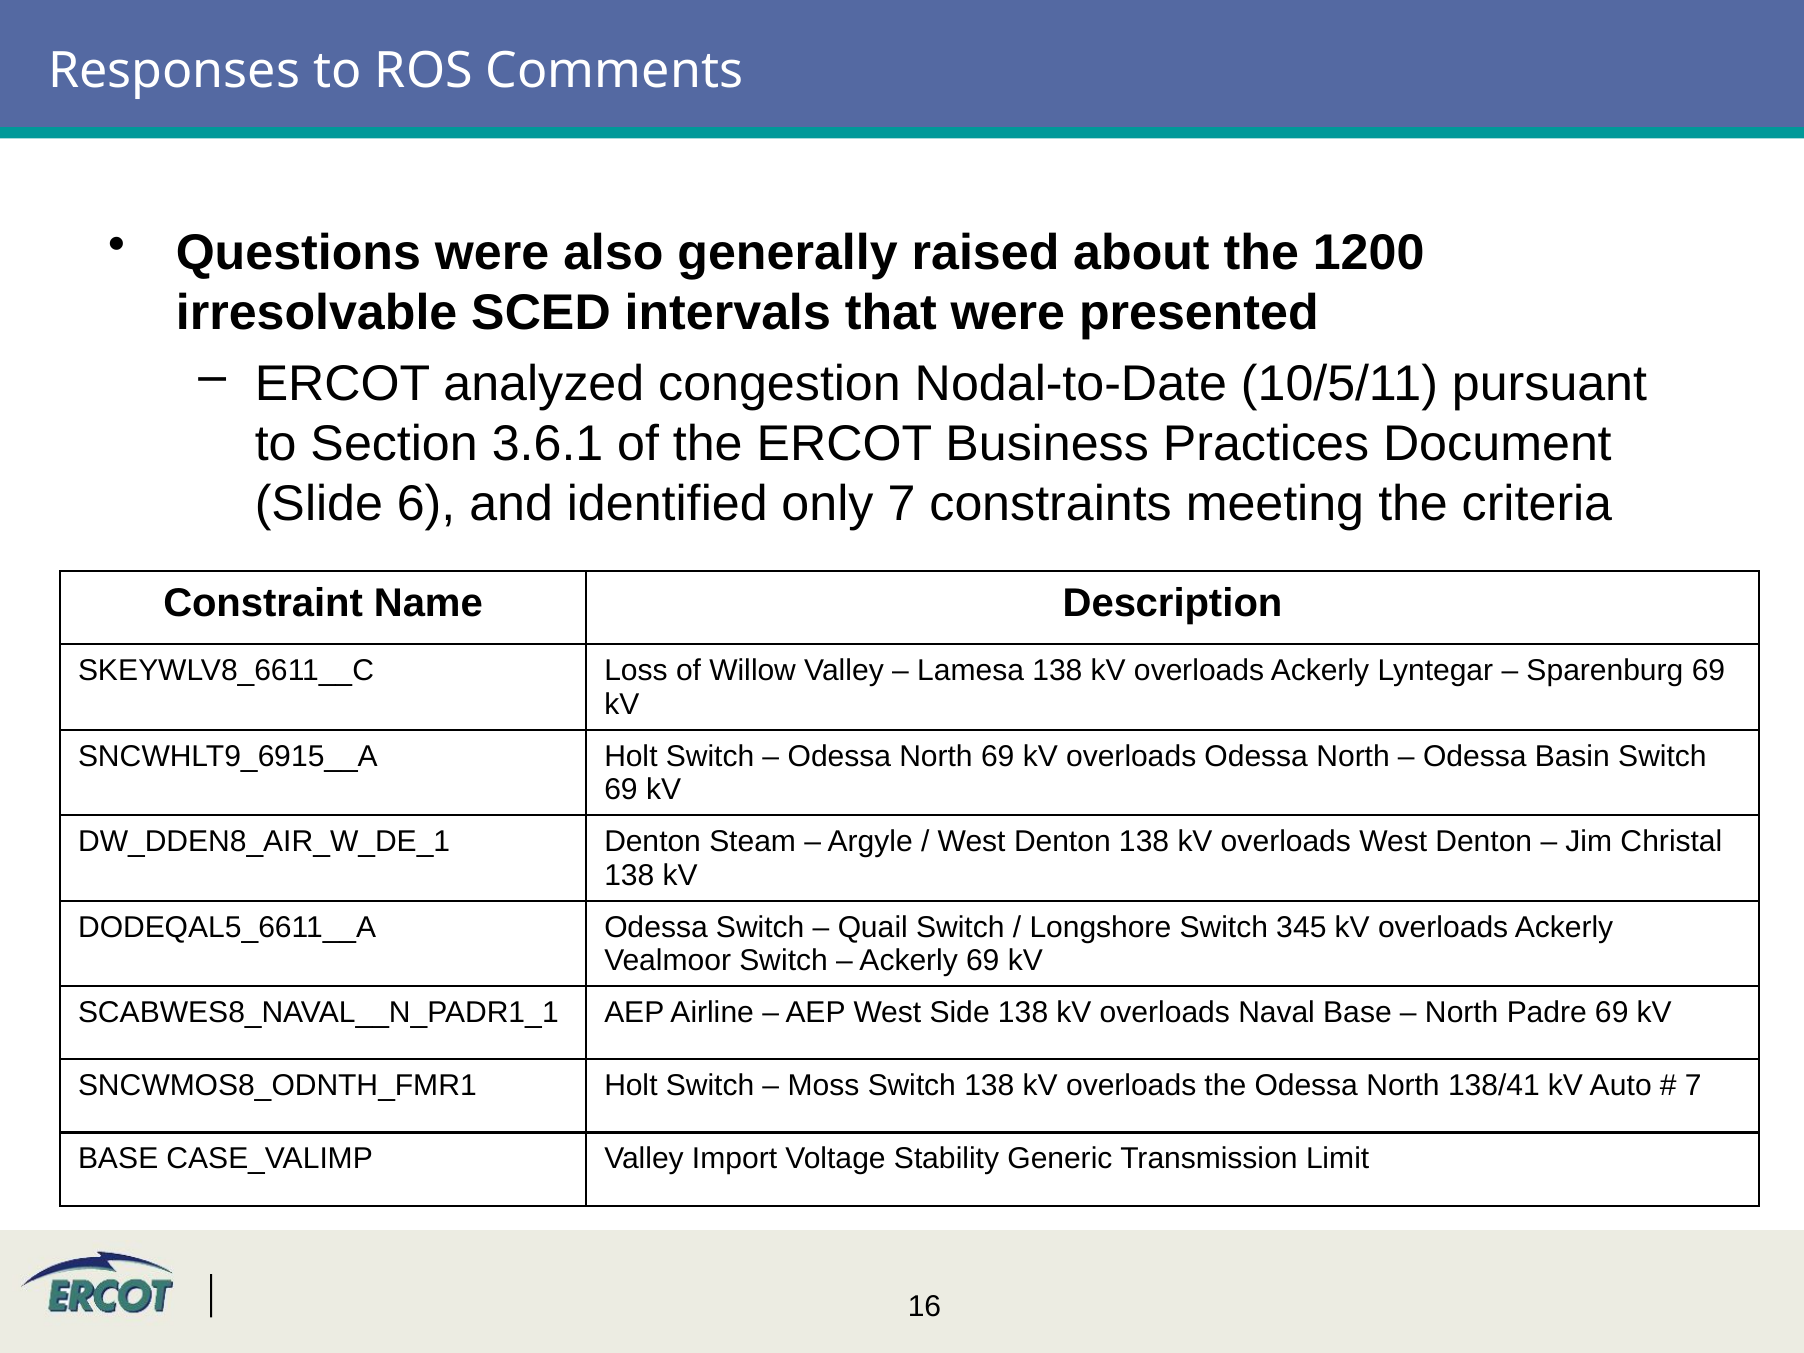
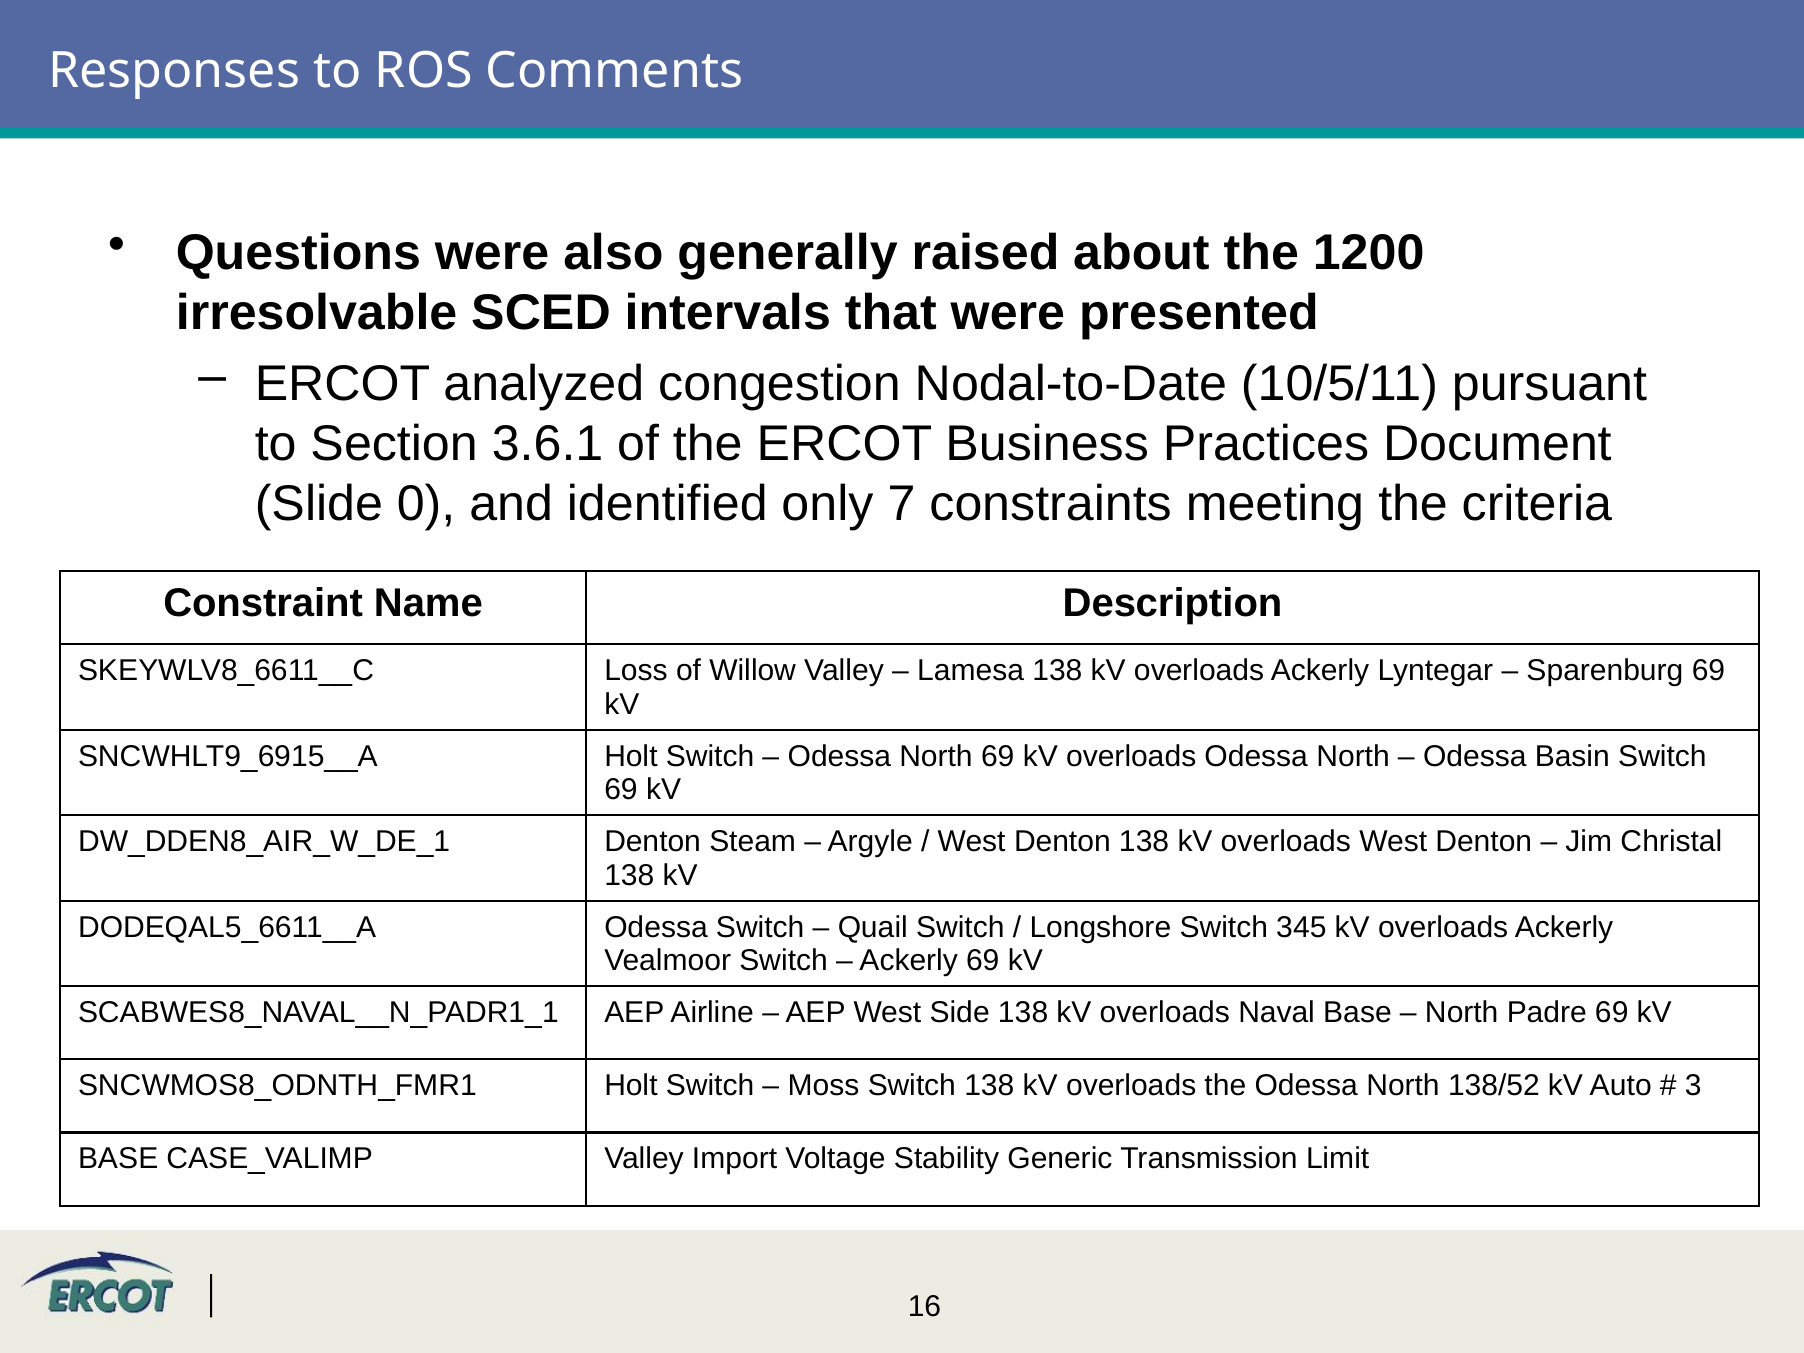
6: 6 -> 0 (426, 504)
138/41: 138/41 -> 138/52 (1494, 1086)
7: 7 -> 3 (1693, 1086)
